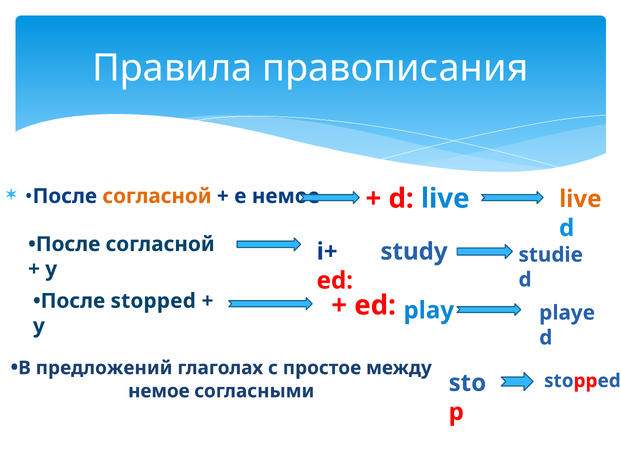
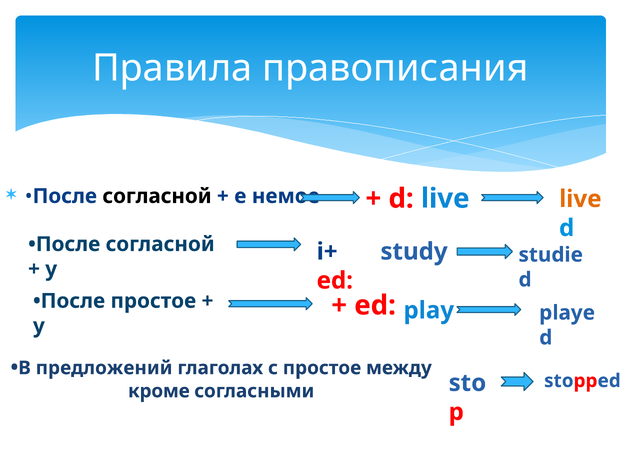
согласной colour: orange -> black (157, 196)
После stopped: stopped -> простое (153, 301)
немое: немое -> кроме (159, 391)
